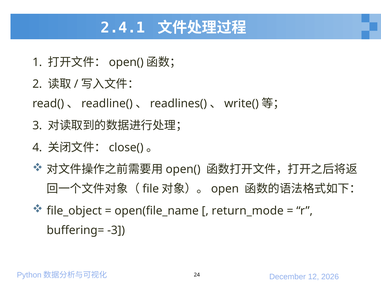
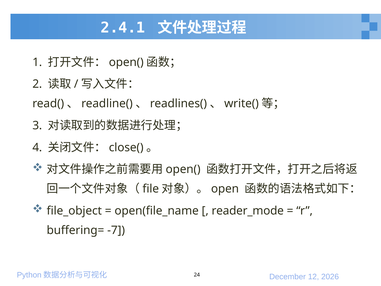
return_mode: return_mode -> reader_mode (248, 211)
-3: -3 -> -7 (116, 230)
